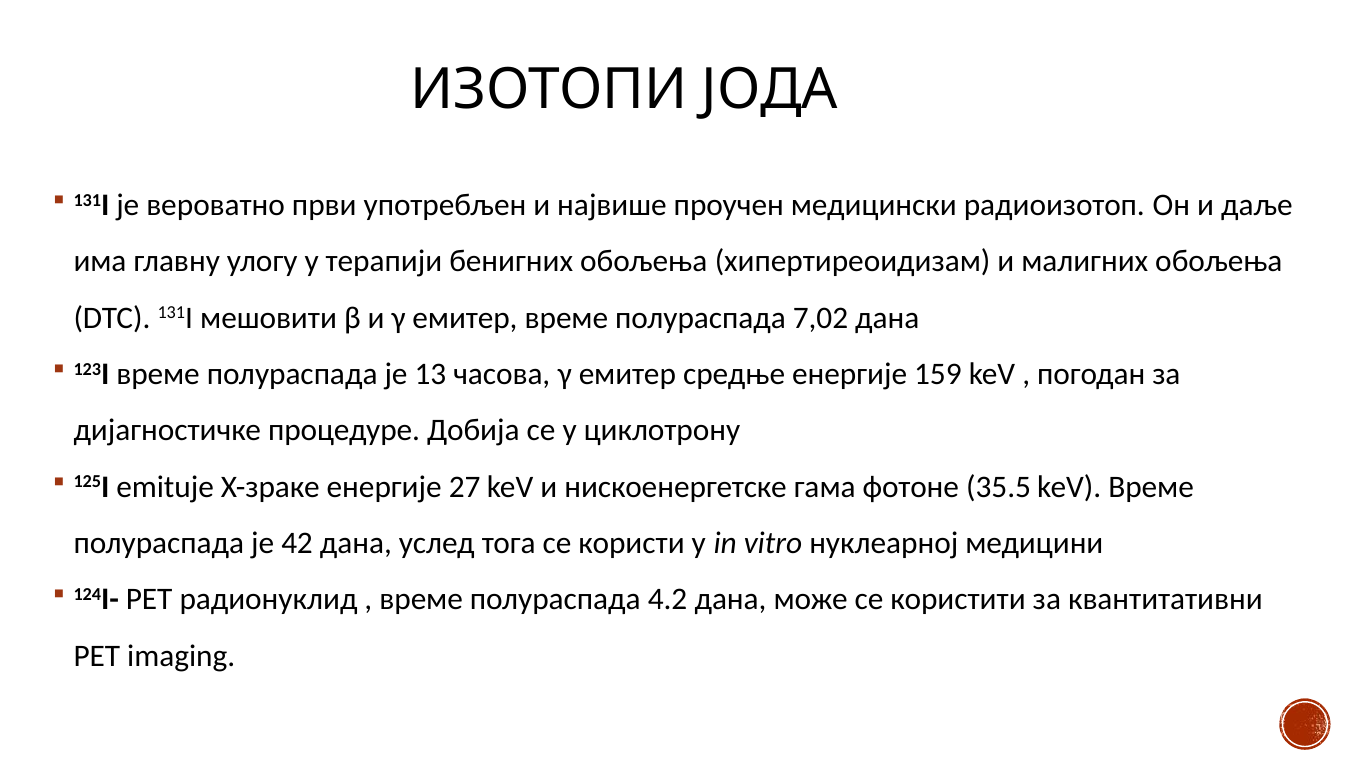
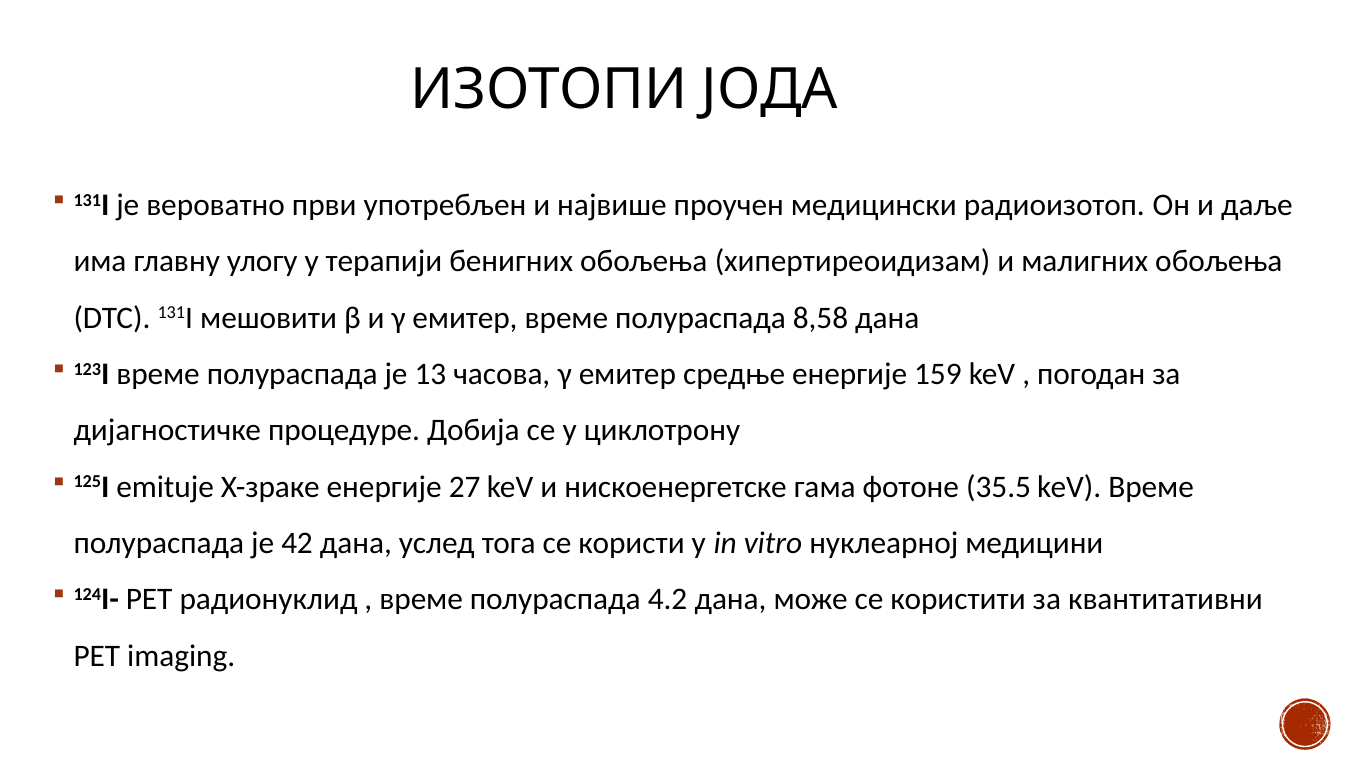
7,02: 7,02 -> 8,58 (821, 318)
